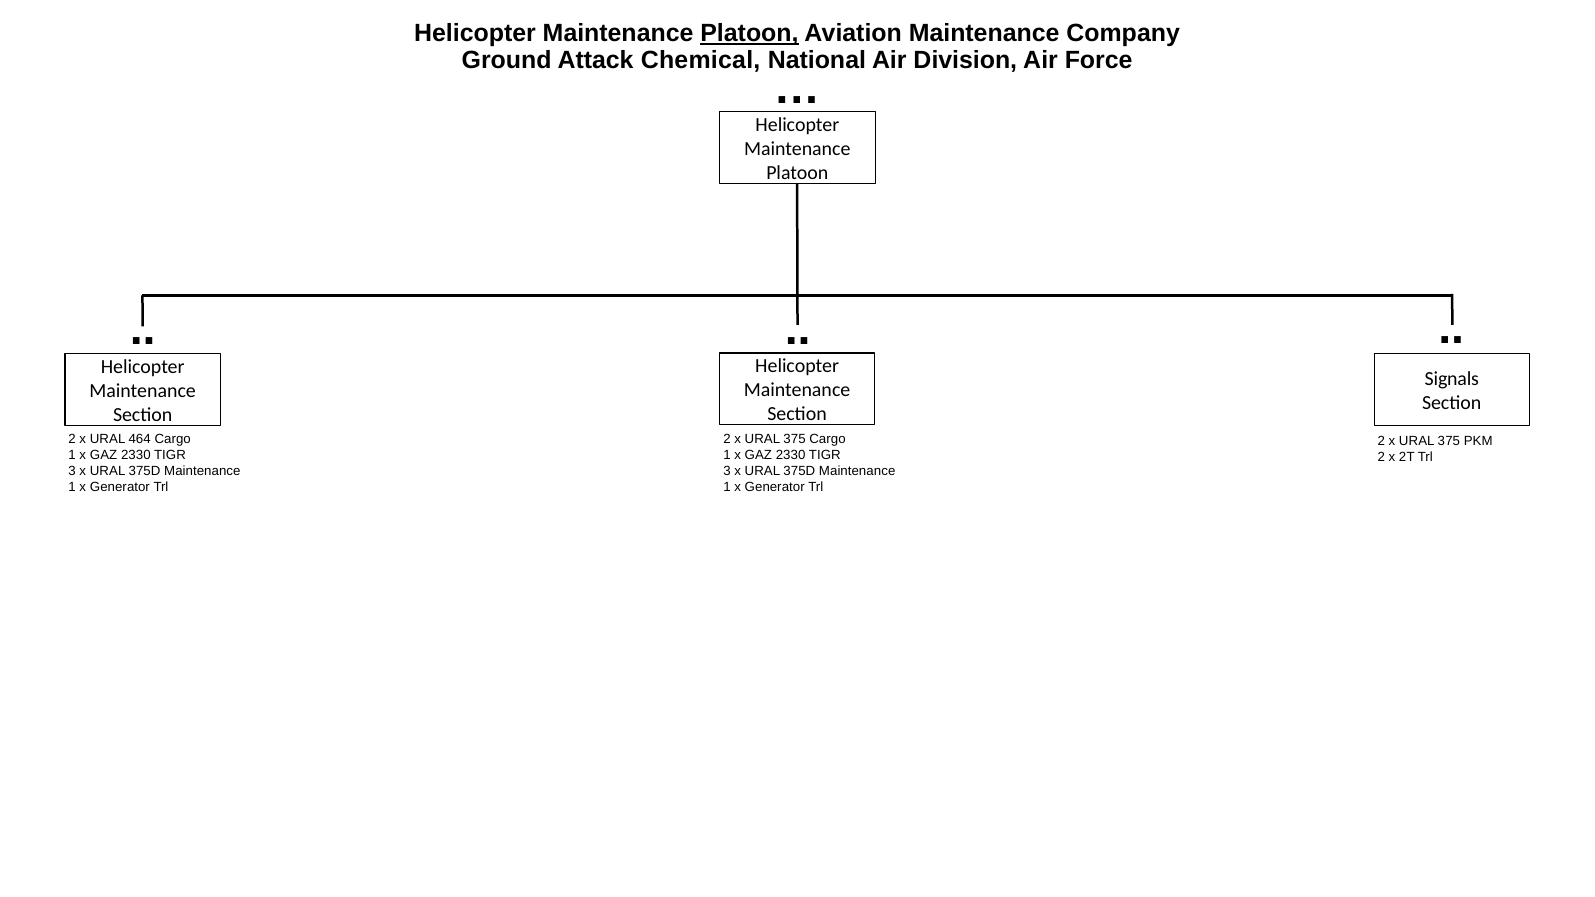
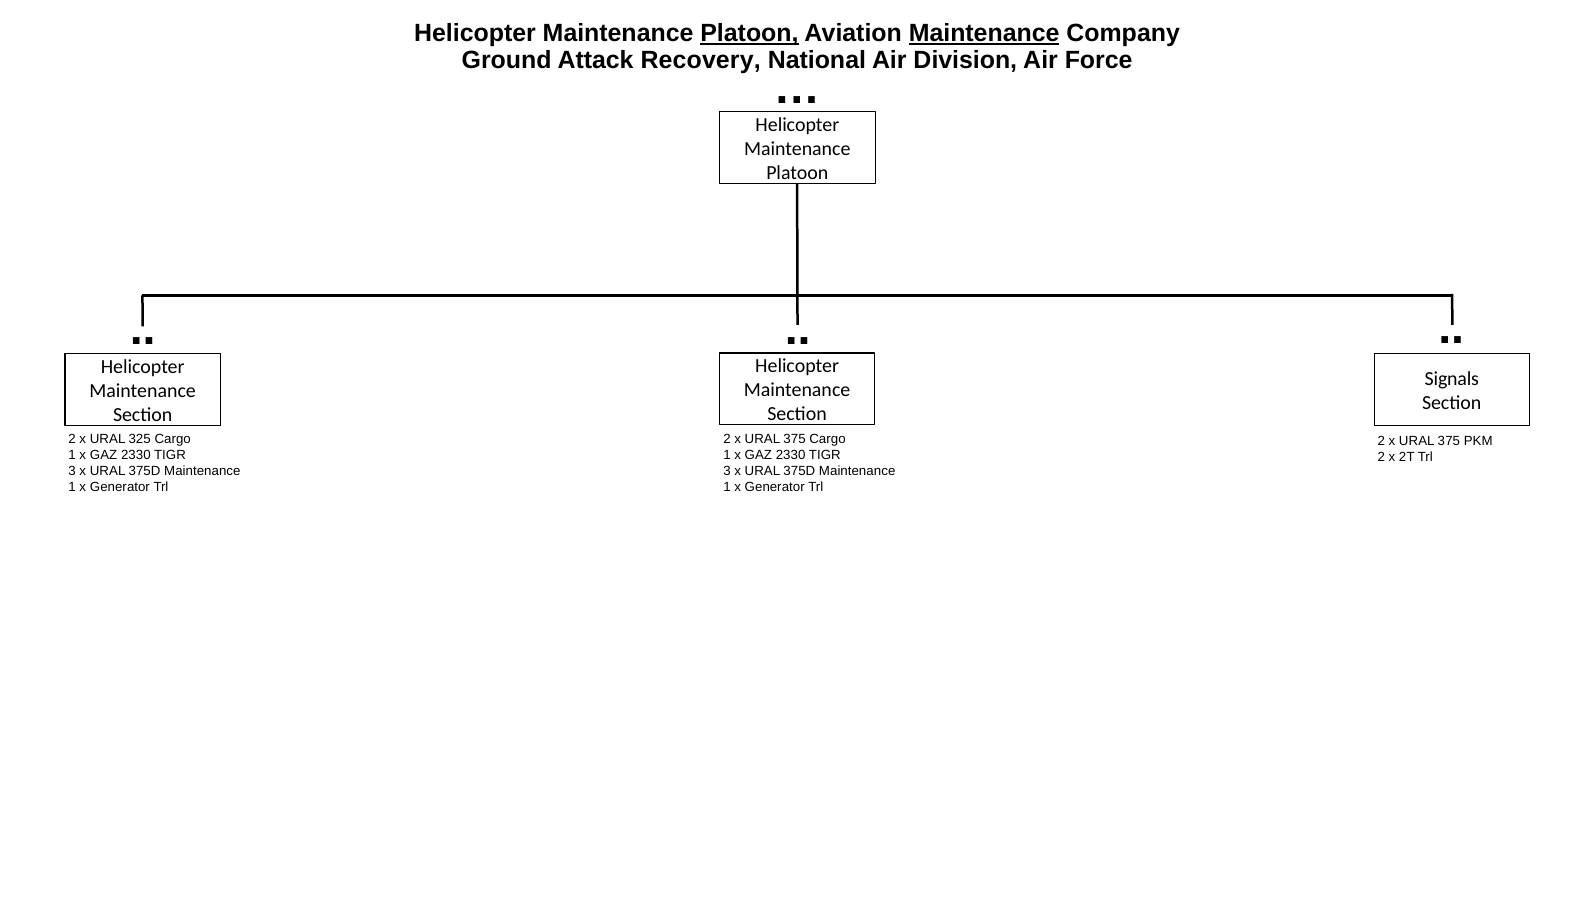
Maintenance underline: none -> present (984, 33)
Chemical: Chemical -> Recovery (701, 60)
464: 464 -> 325 (140, 440)
